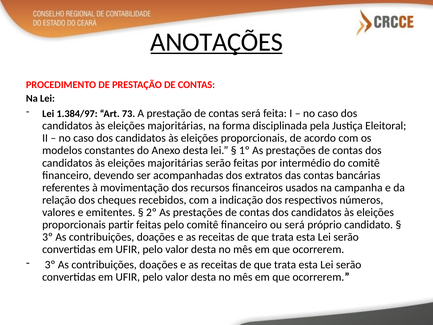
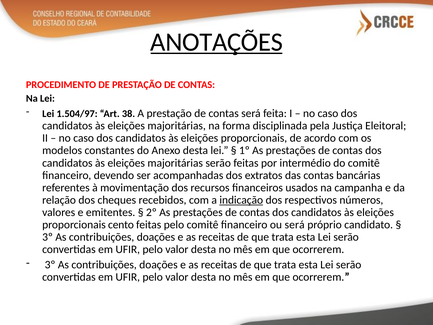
1.384/97: 1.384/97 -> 1.504/97 (77, 114)
73: 73 -> 38 (129, 114)
indicação underline: none -> present (241, 200)
partir: partir -> cento (121, 224)
